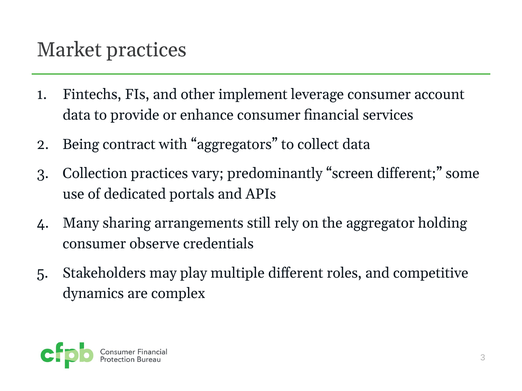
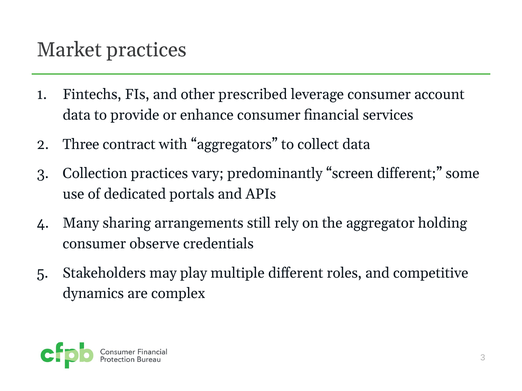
implement: implement -> prescribed (253, 95)
Being: Being -> Three (81, 144)
